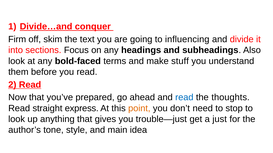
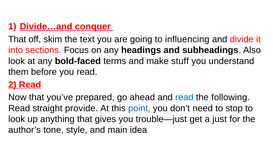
Firm: Firm -> That (17, 39)
thoughts: thoughts -> following (231, 98)
express: express -> provide (82, 109)
point colour: orange -> blue (139, 109)
